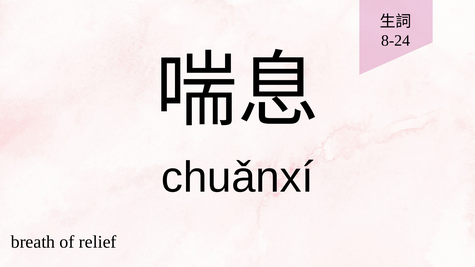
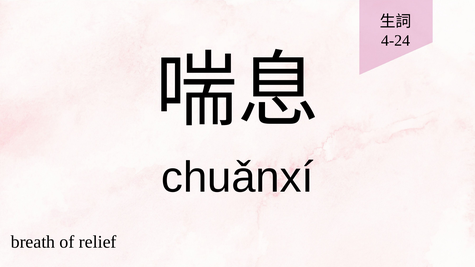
8-24: 8-24 -> 4-24 (396, 41)
